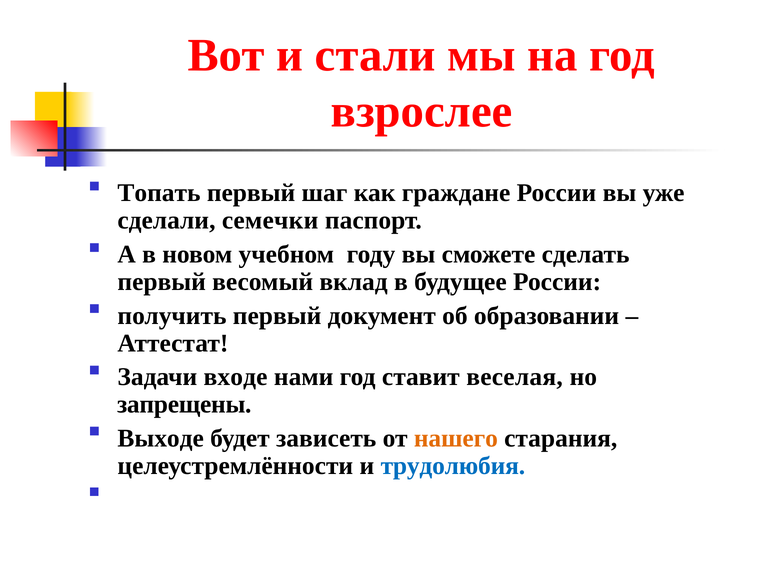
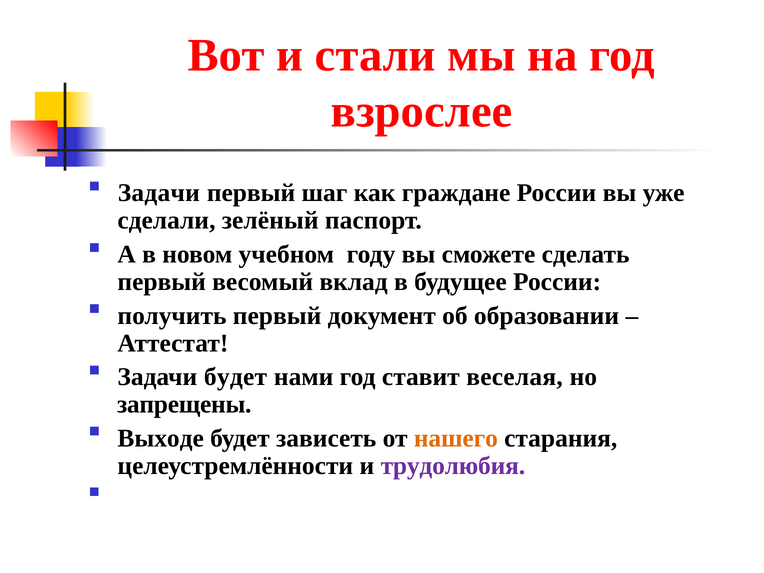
Топать: Топать -> Задачи (159, 193)
семечки: семечки -> зелёный (270, 221)
Задачи входе: входе -> будет (235, 377)
трудолюбия colour: blue -> purple (453, 466)
